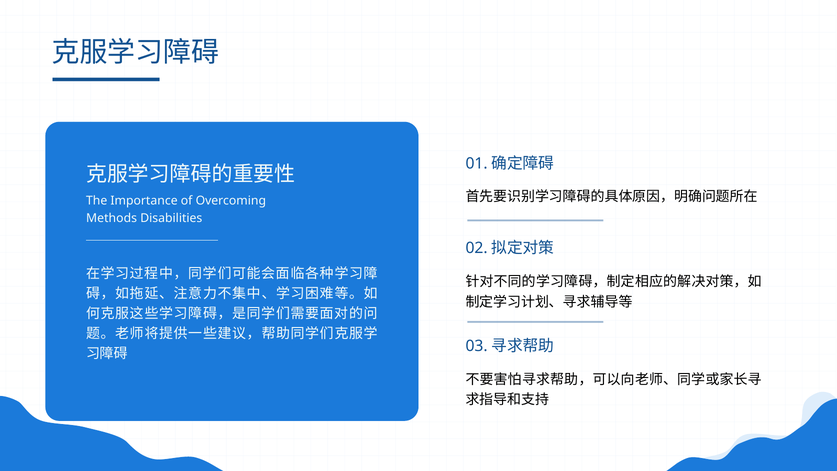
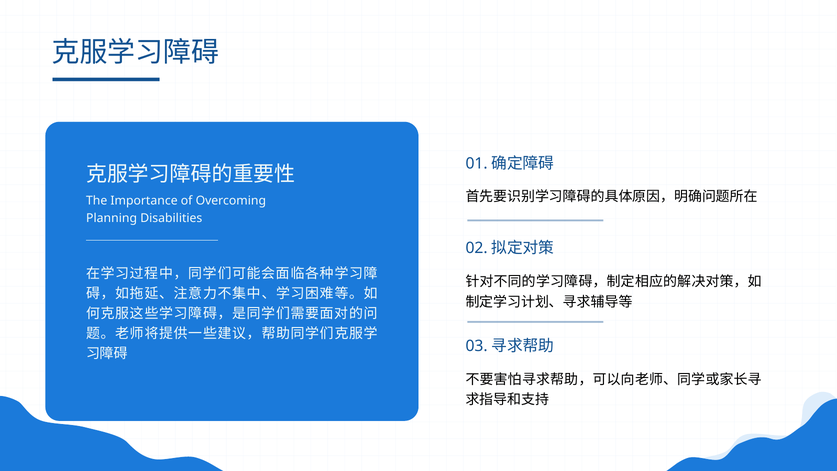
Methods: Methods -> Planning (112, 218)
